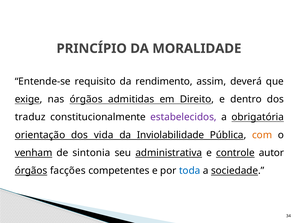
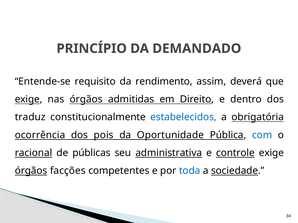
MORALIDADE: MORALIDADE -> DEMANDADO (197, 49)
estabelecidos colour: purple -> blue (183, 117)
orientação: orientação -> ocorrência (40, 135)
vida: vida -> pois (104, 135)
Inviolabilidade: Inviolabilidade -> Oportunidade (170, 135)
com colour: orange -> blue (262, 135)
venham: venham -> racional (34, 153)
sintonia: sintonia -> públicas (91, 153)
controle autor: autor -> exige (271, 153)
